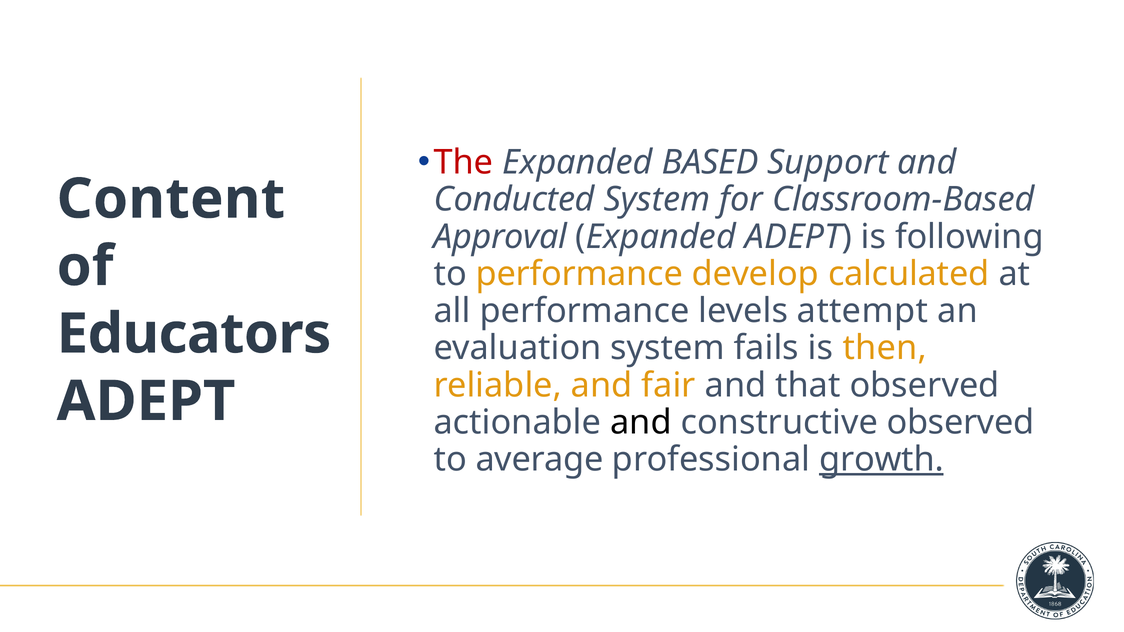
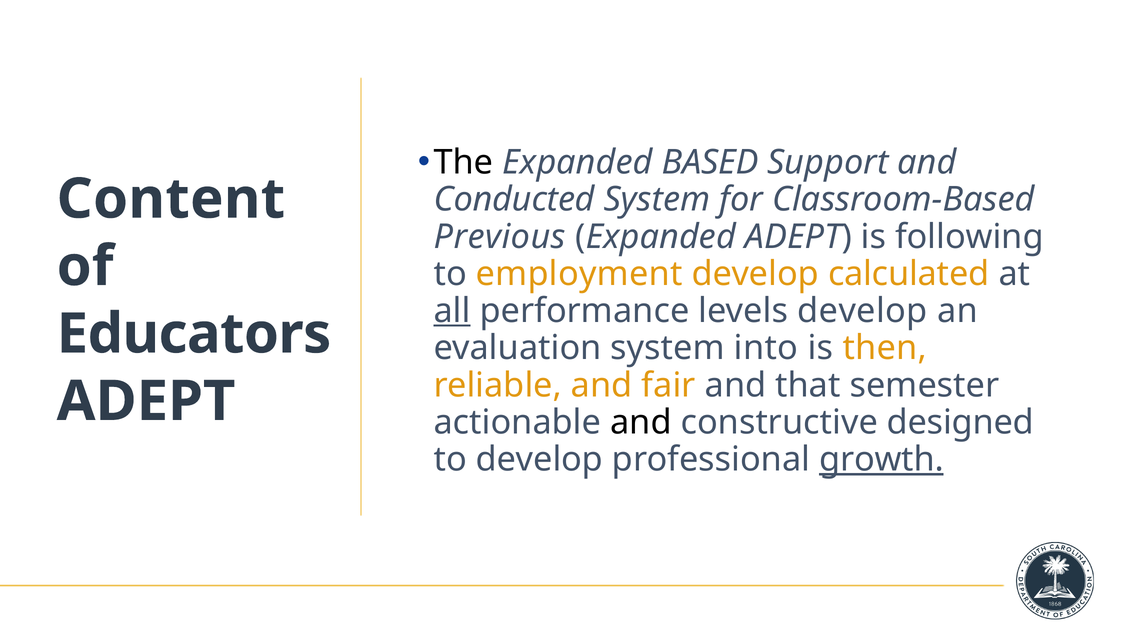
The colour: red -> black (464, 162)
Approval: Approval -> Previous (500, 237)
to performance: performance -> employment (579, 274)
all underline: none -> present (452, 311)
levels attempt: attempt -> develop (862, 311)
fails: fails -> into (766, 348)
that observed: observed -> semester (925, 385)
constructive observed: observed -> designed (960, 423)
to average: average -> develop (539, 460)
